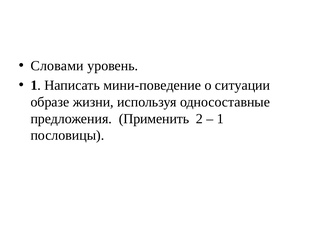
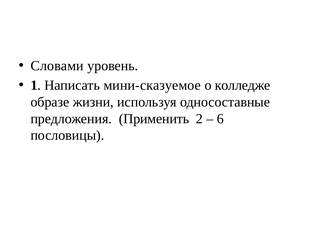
мини-поведение: мини-поведение -> мини-сказуемое (152, 85)
ситуации: ситуации -> колледже (243, 85)
1: 1 -> 6 (220, 119)
